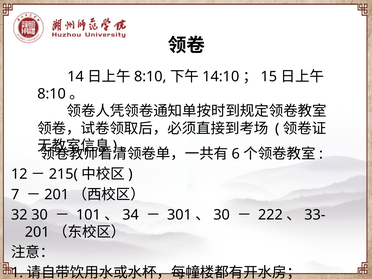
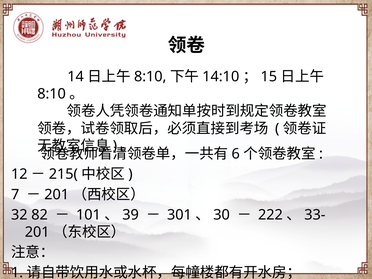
32 30: 30 -> 82 (40, 215)
34: 34 -> 39 (131, 215)
